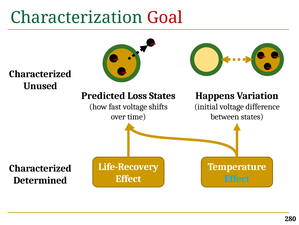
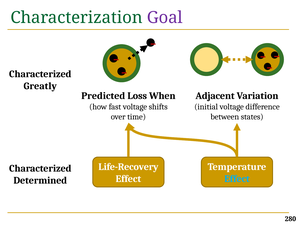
Goal colour: red -> purple (165, 18)
Unused: Unused -> Greatly (40, 86)
Loss States: States -> When (162, 96)
Happens: Happens -> Adjacent (215, 96)
